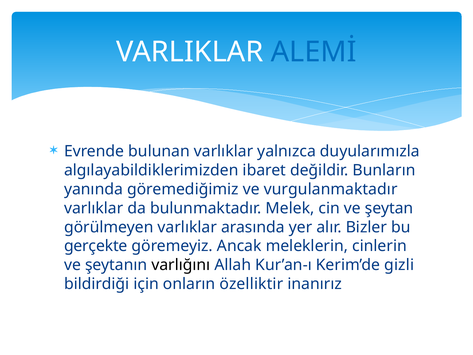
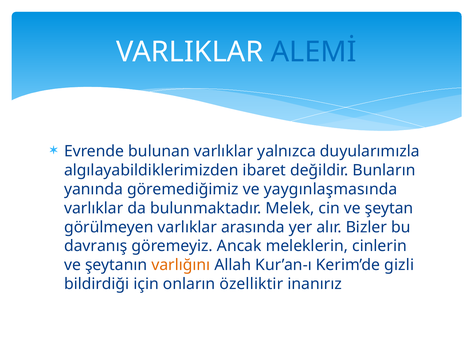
vurgulanmaktadır: vurgulanmaktadır -> yaygınlaşmasında (331, 189)
gerçekte: gerçekte -> davranış (96, 246)
varlığını colour: black -> orange (181, 265)
